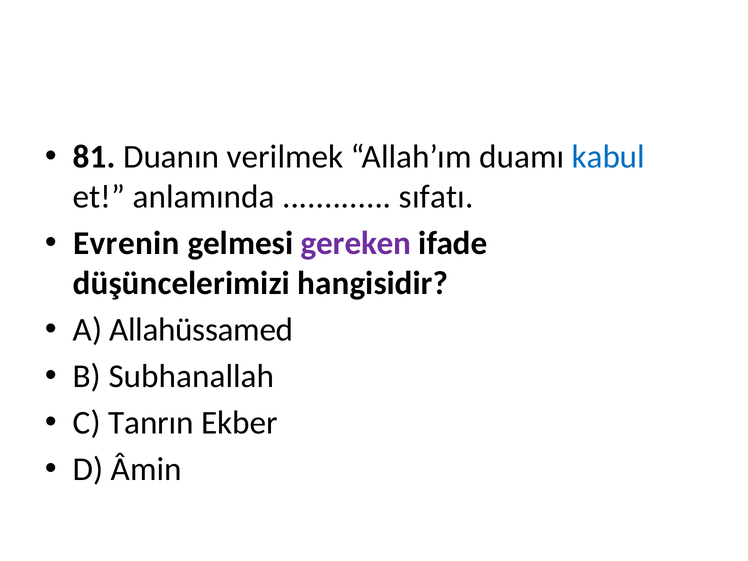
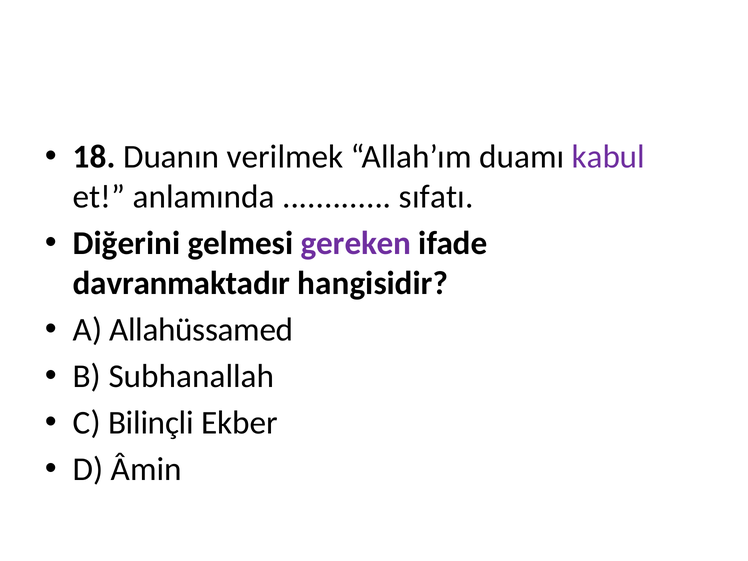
81: 81 -> 18 (94, 157)
kabul colour: blue -> purple (608, 157)
Evrenin: Evrenin -> Diğerini (127, 243)
düşüncelerimizi: düşüncelerimizi -> davranmaktadır (182, 283)
Tanrın: Tanrın -> Bilinçli (151, 423)
